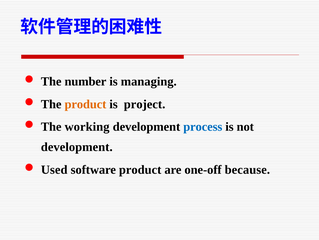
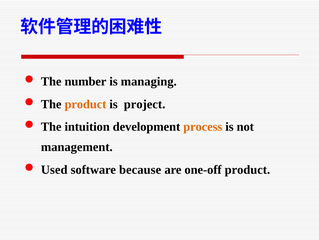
working: working -> intuition (87, 126)
process colour: blue -> orange (203, 126)
development: development -> management (77, 147)
software product: product -> because (140, 169)
one-off because: because -> product (247, 169)
